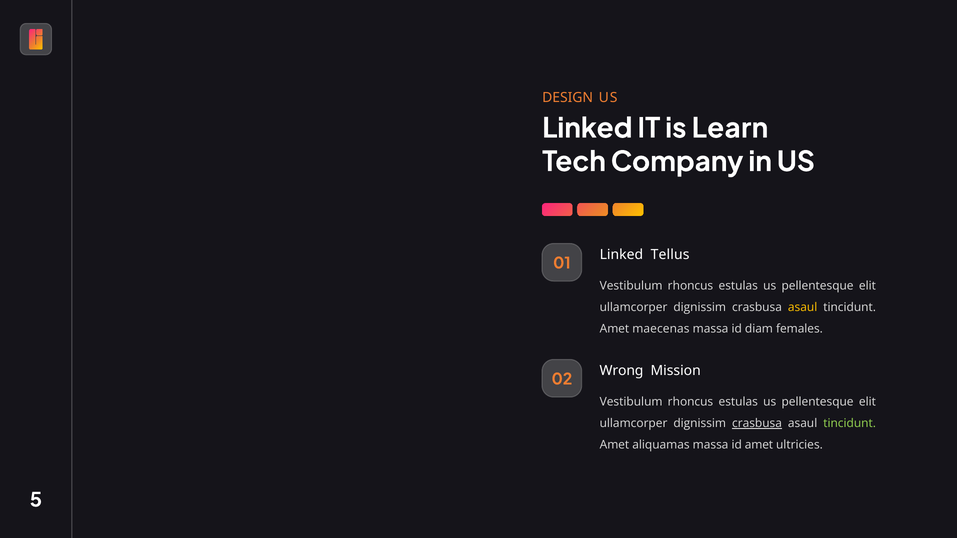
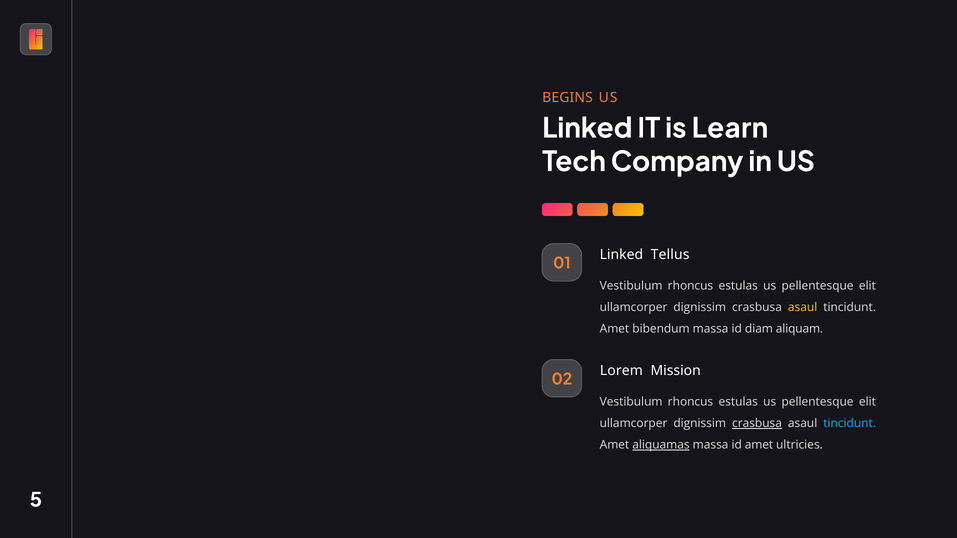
DESIGN: DESIGN -> BEGINS (568, 98)
maecenas: maecenas -> bibendum (661, 329)
females: females -> aliquam (799, 329)
Wrong: Wrong -> Lorem (621, 371)
tincidunt colour: light green -> light blue (850, 424)
aliquamas underline: none -> present (661, 445)
